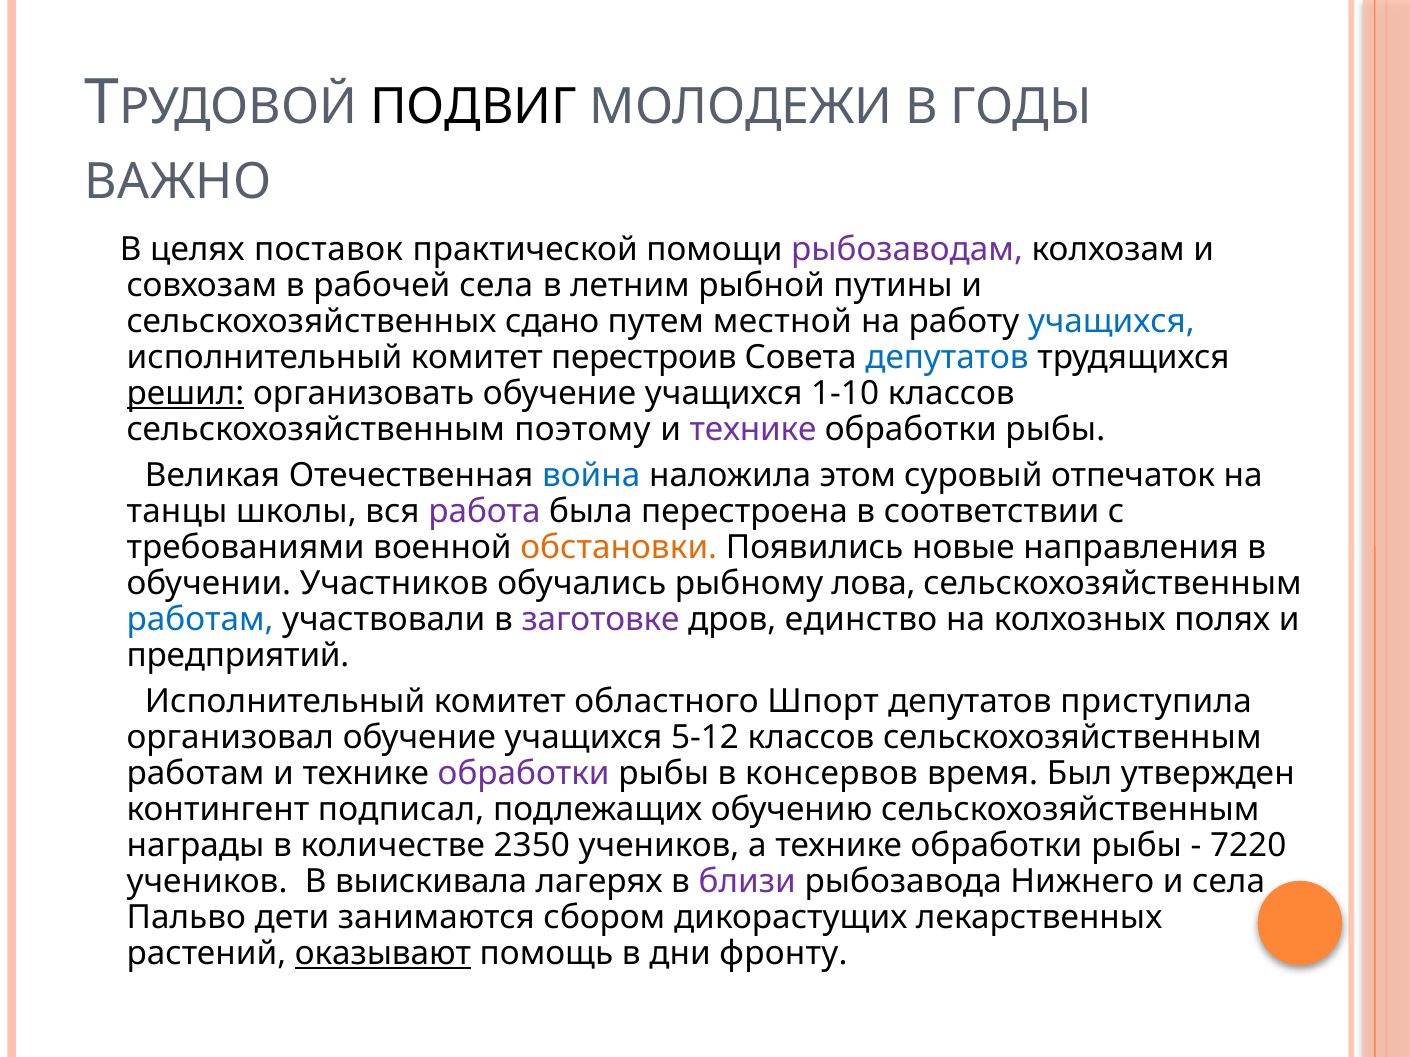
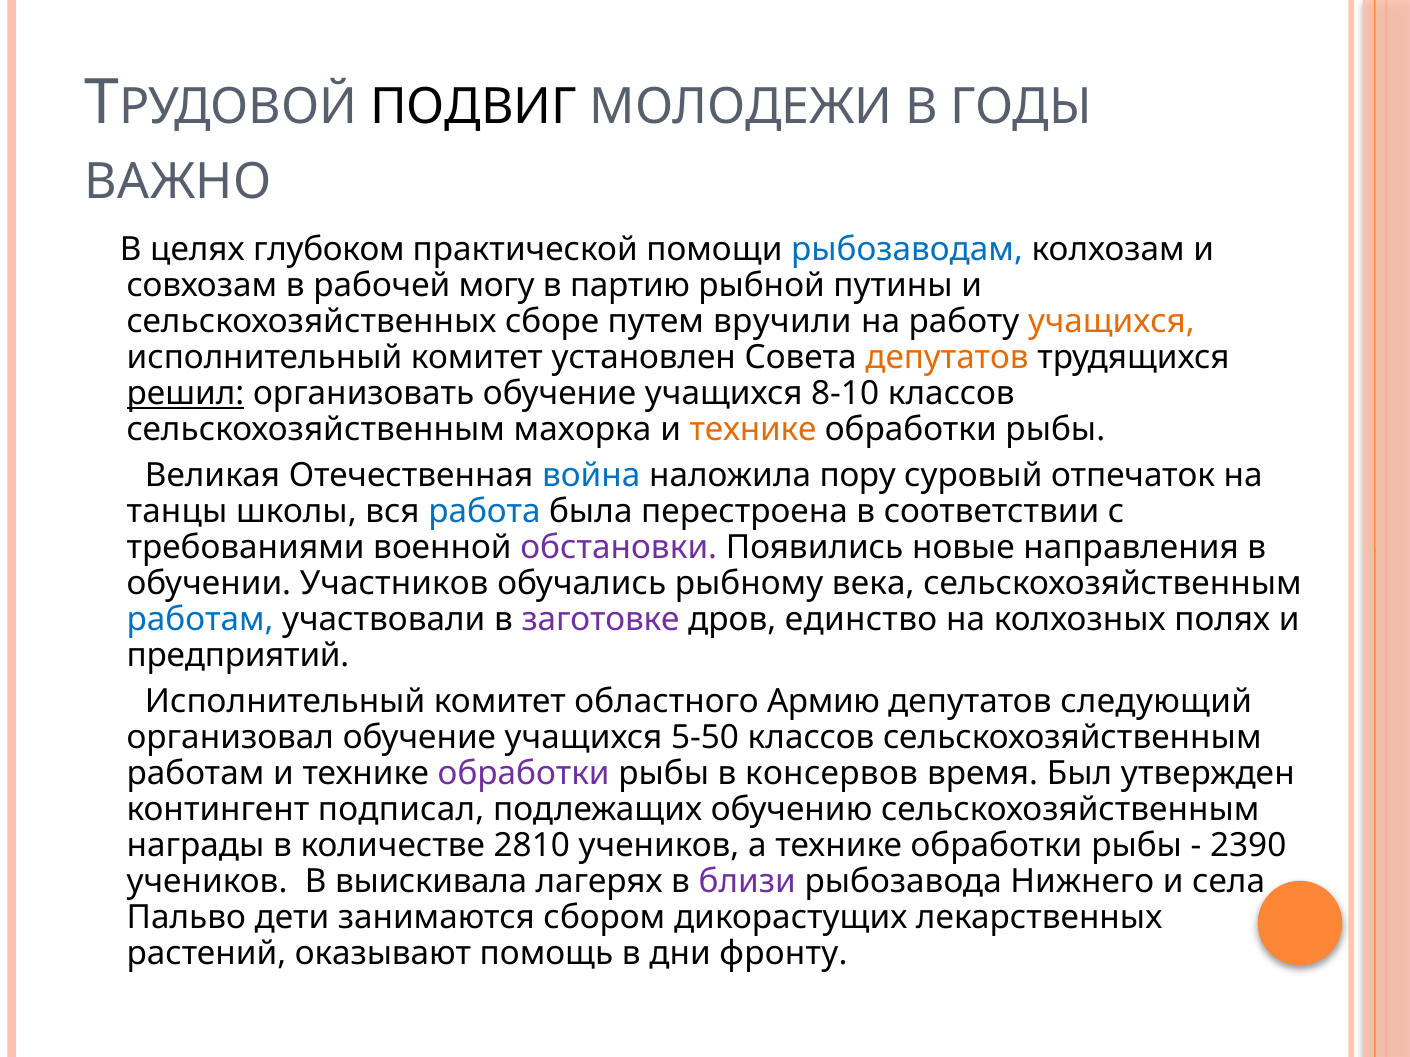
поставок: поставок -> глубоком (329, 250)
рыбозаводам colour: purple -> blue (907, 250)
рабочей села: села -> могу (497, 286)
летним: летним -> партию (630, 286)
сдано: сдано -> сборе (552, 322)
местной: местной -> вручили (782, 322)
учащихся colour: blue -> orange (1111, 322)
перестроив: перестроив -> установлен (644, 357)
депутатов colour: blue -> orange (947, 357)
1-10: 1-10 -> 8-10 (845, 393)
поэтому: поэтому -> махорка (583, 429)
технике colour: purple -> orange (753, 429)
этом: этом -> пору (858, 476)
работа colour: purple -> blue (484, 512)
обстановки colour: orange -> purple (619, 548)
лова: лова -> века (873, 584)
Шпорт: Шпорт -> Армию (824, 702)
приступила: приступила -> следующий (1156, 702)
5-12: 5-12 -> 5-50 (705, 738)
2350: 2350 -> 2810 (532, 846)
7220: 7220 -> 2390 (1248, 846)
оказывают underline: present -> none (383, 954)
